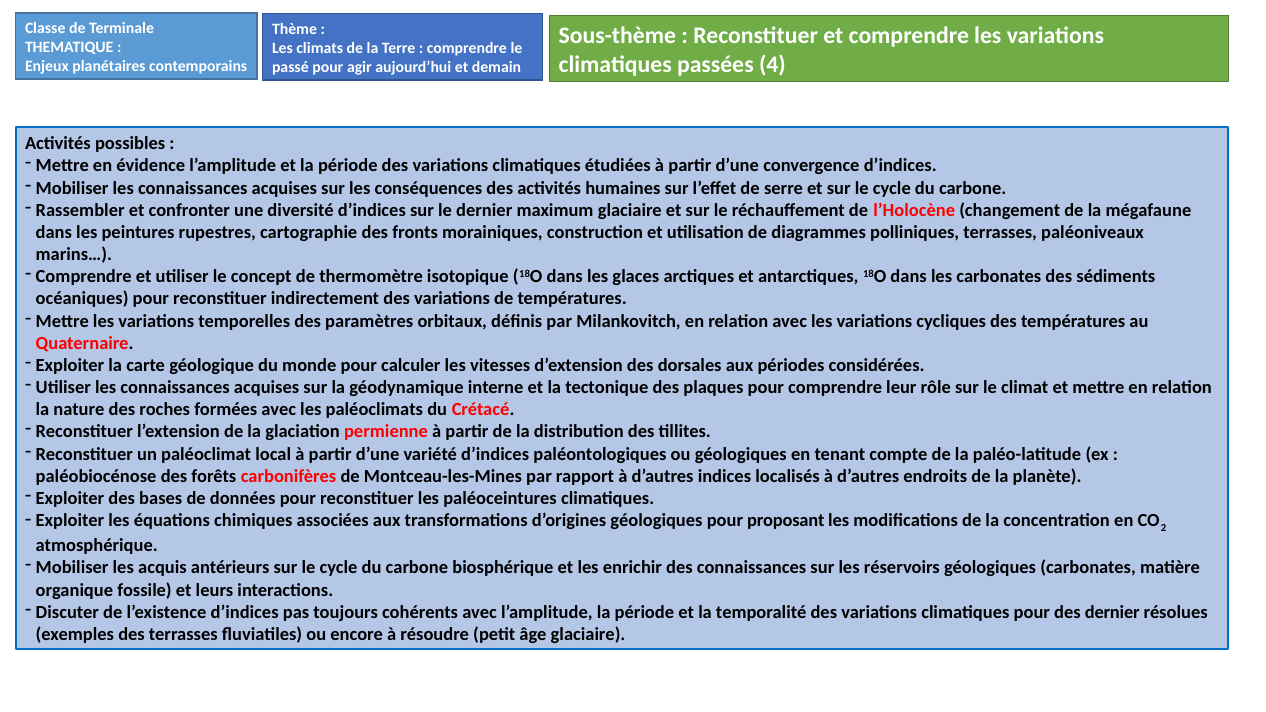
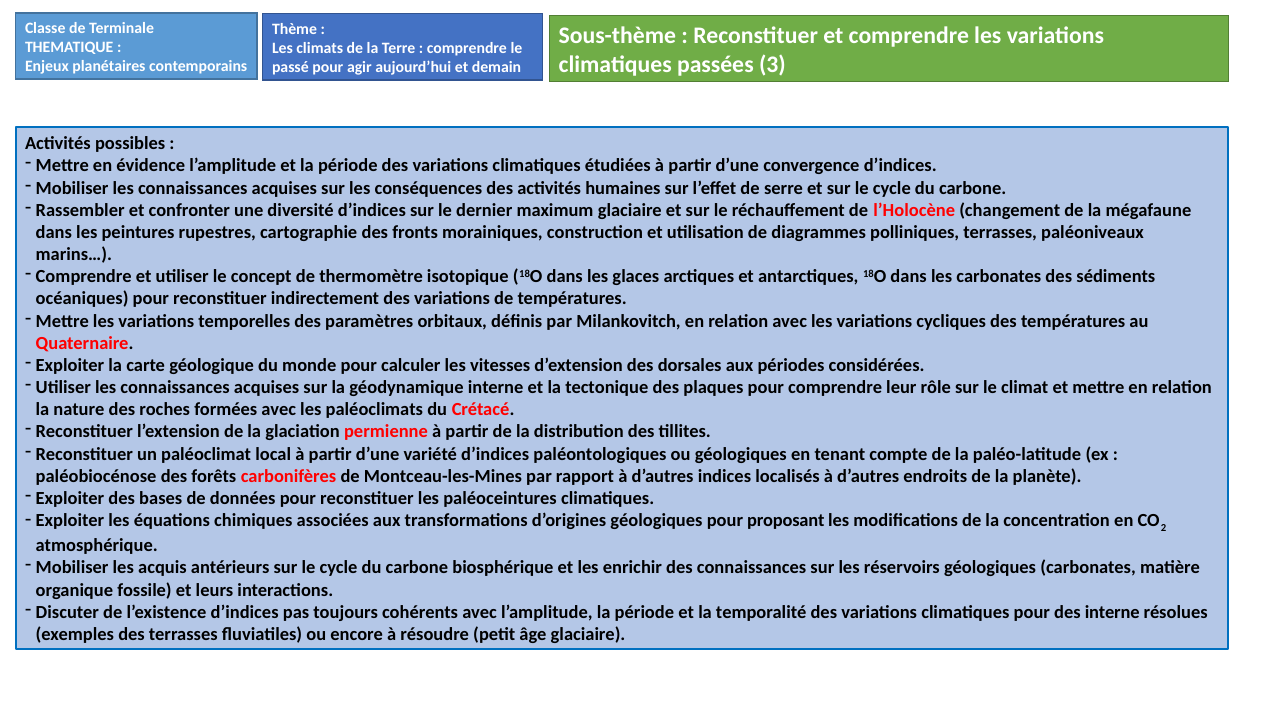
4: 4 -> 3 (772, 65)
des dernier: dernier -> interne (1112, 612)
